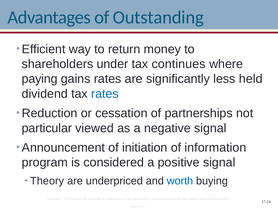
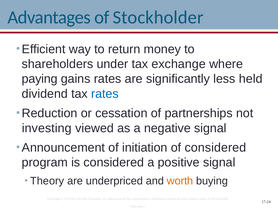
Outstanding: Outstanding -> Stockholder (158, 17)
continues: continues -> exchange (179, 64)
particular: particular -> investing (47, 128)
of information: information -> considered (215, 147)
worth colour: blue -> orange (180, 181)
